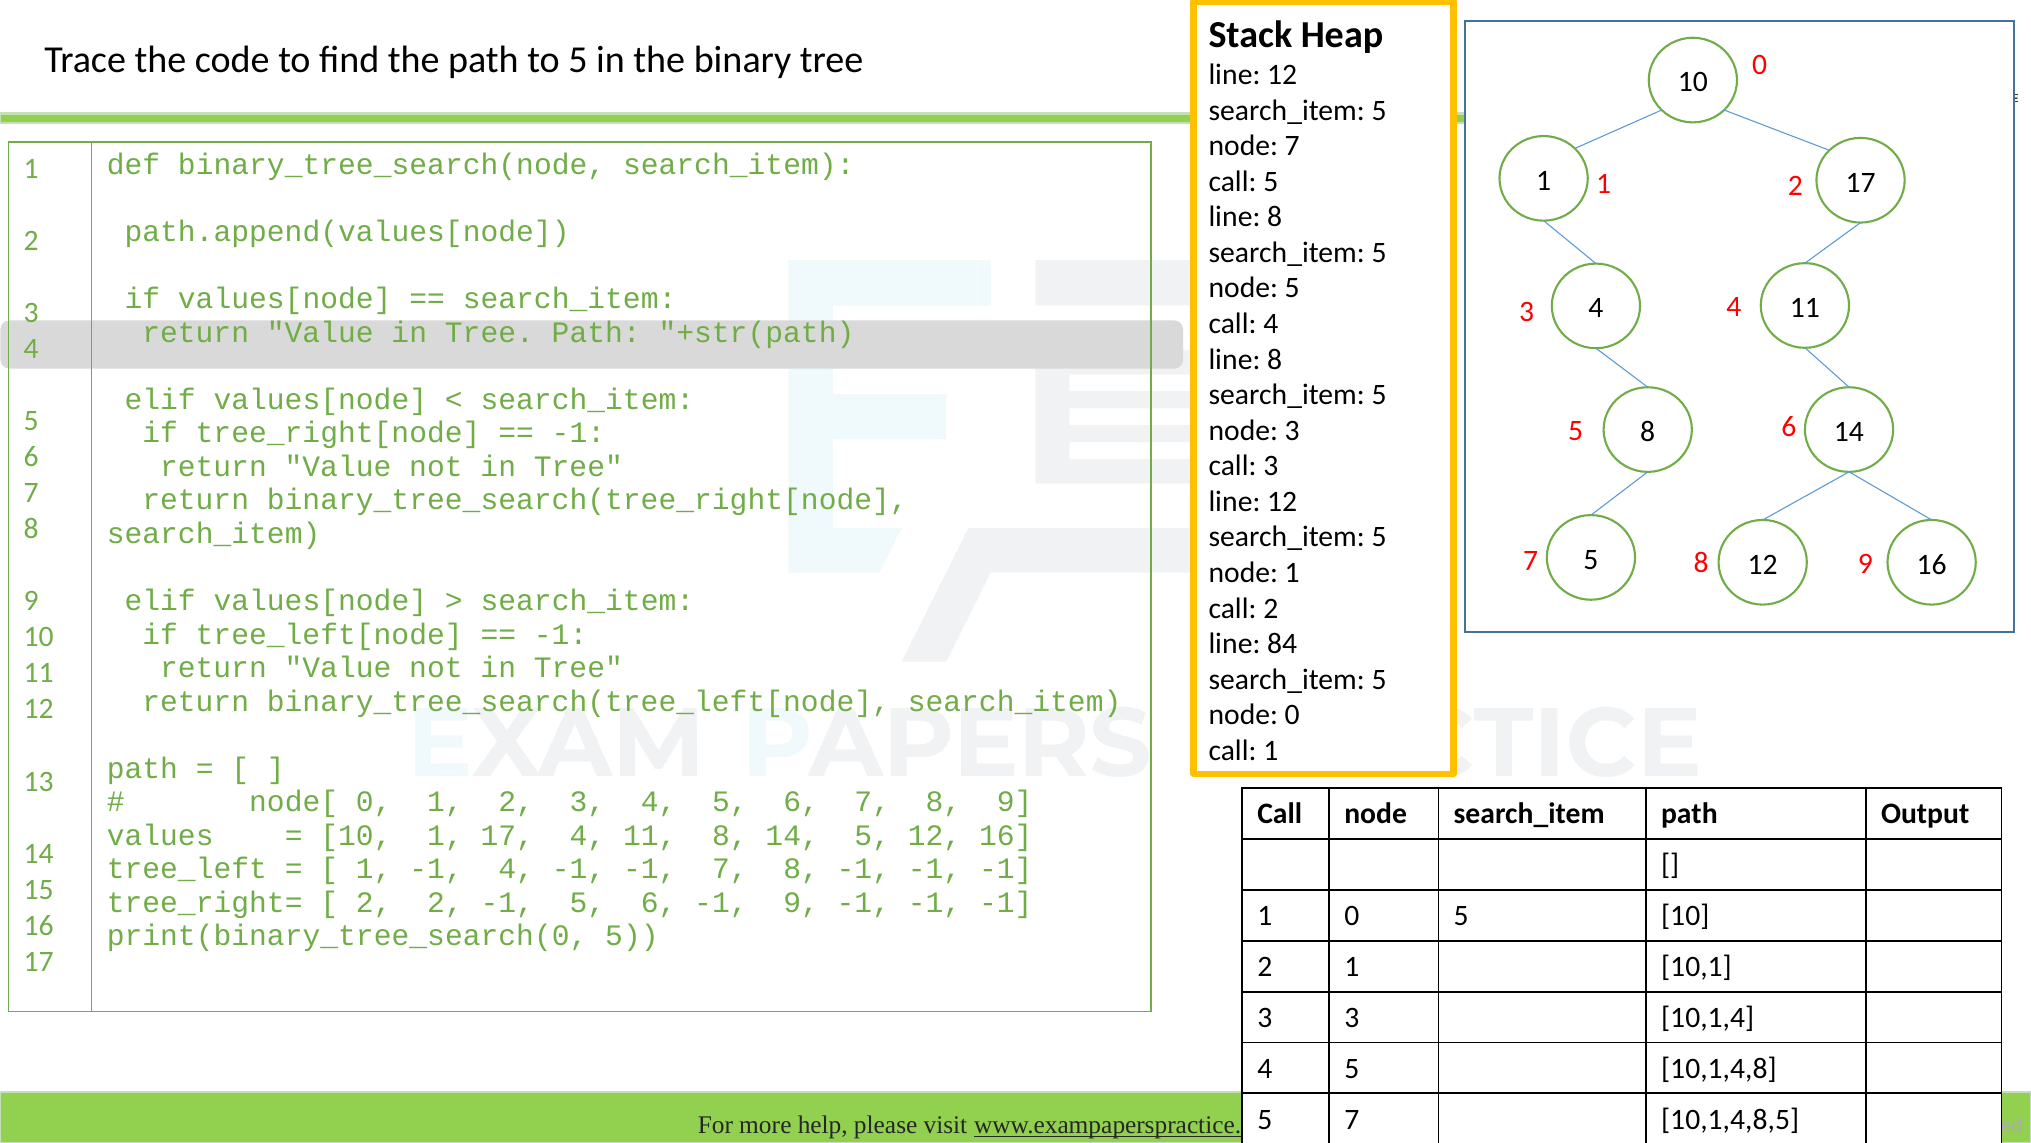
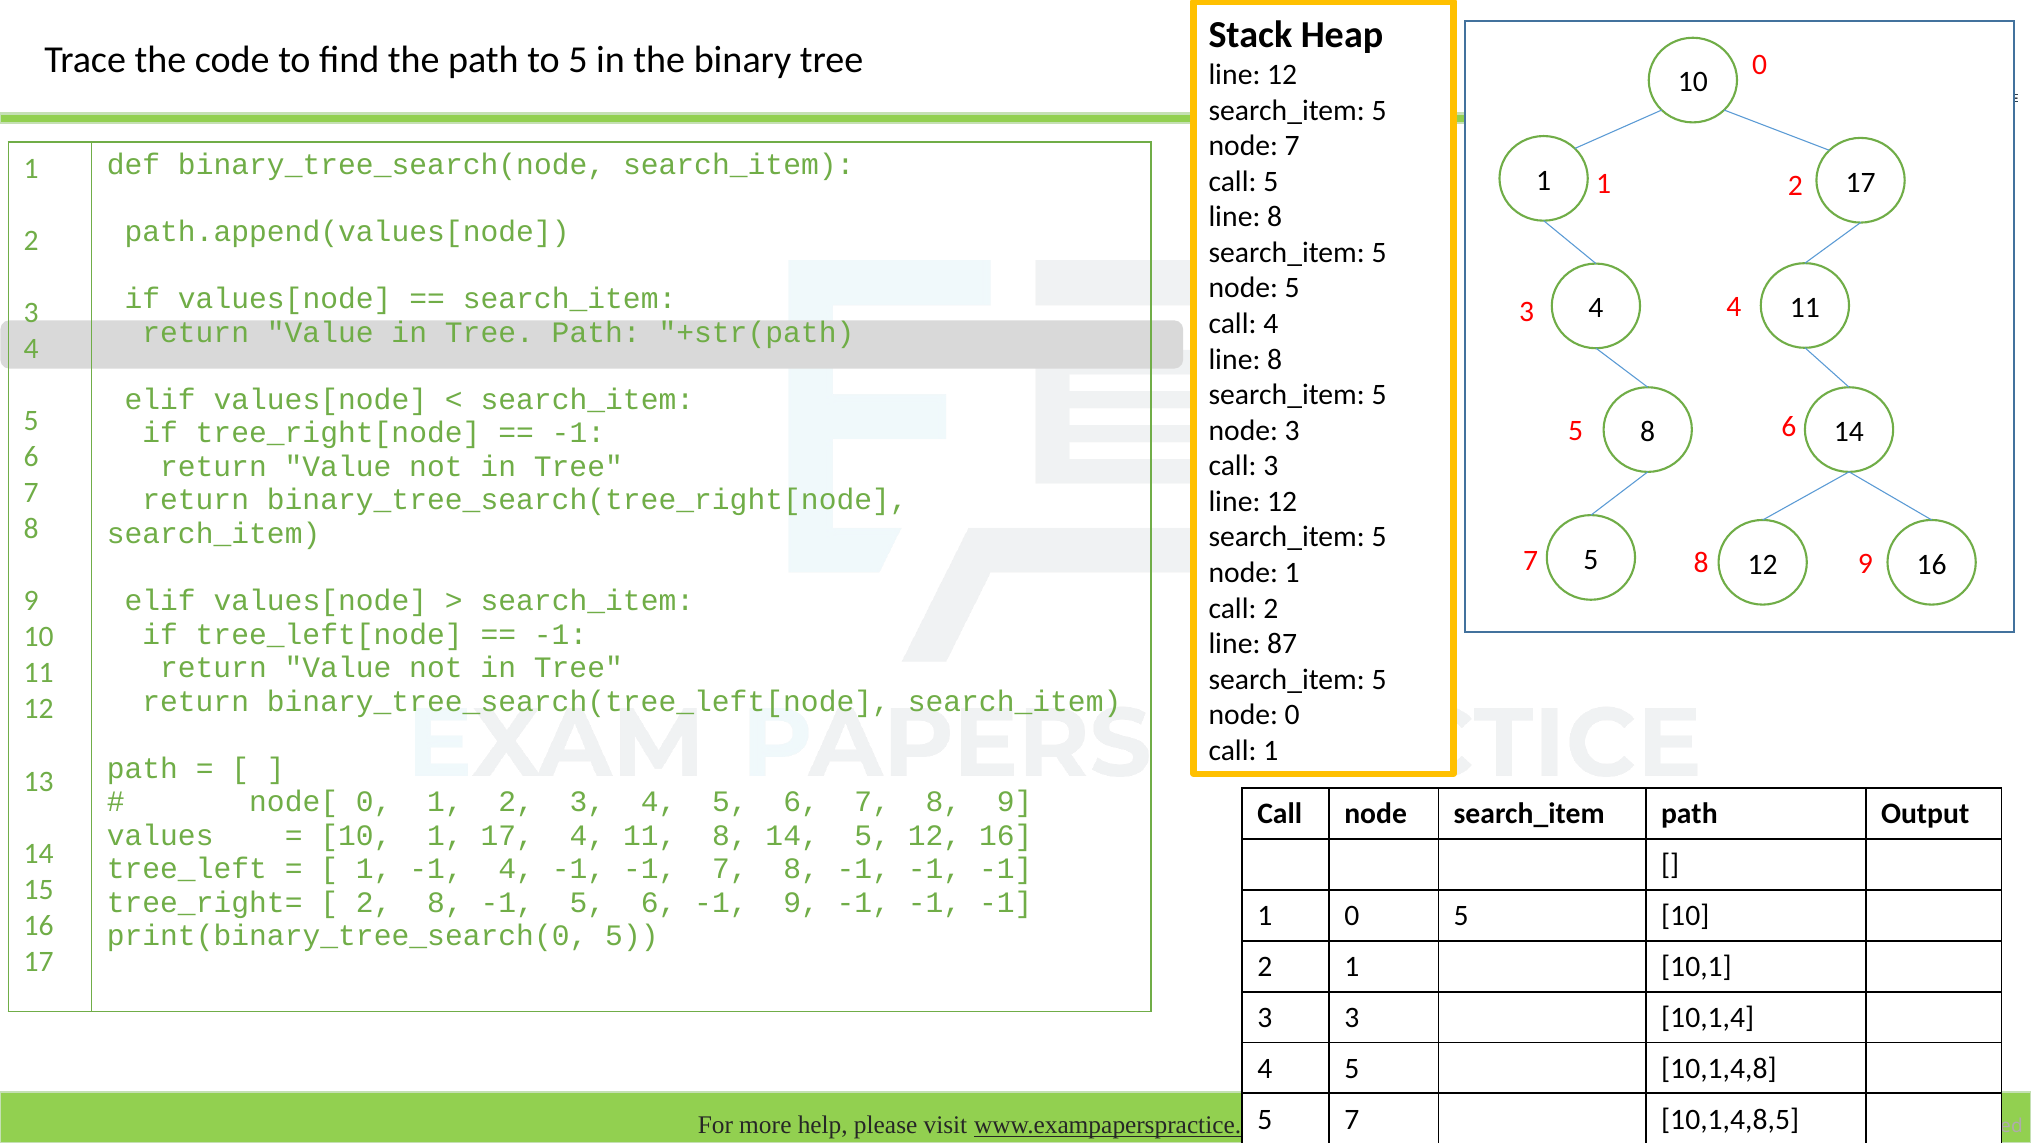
84: 84 -> 87 (1282, 644)
2 2: 2 -> 8 (445, 902)
